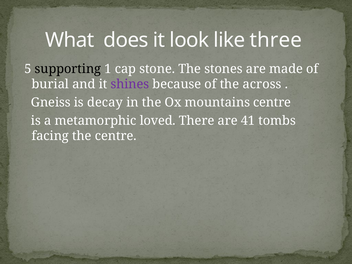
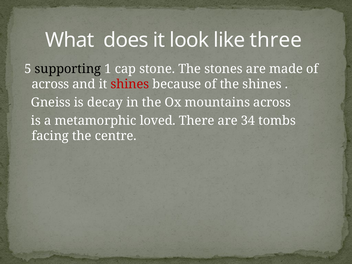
burial: burial -> across (50, 84)
shines colour: purple -> red (130, 84)
the across: across -> shines (262, 84)
mountains centre: centre -> across (272, 102)
41: 41 -> 34 (248, 121)
